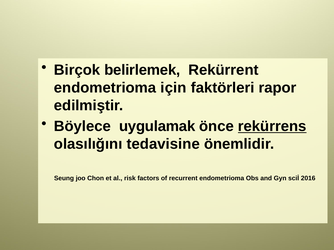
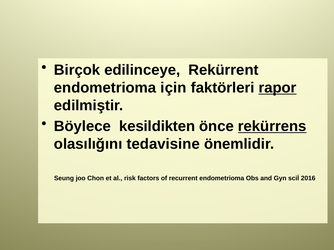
belirlemek: belirlemek -> edilinceye (142, 70)
rapor underline: none -> present (278, 88)
uygulamak: uygulamak -> kesildikten (157, 126)
